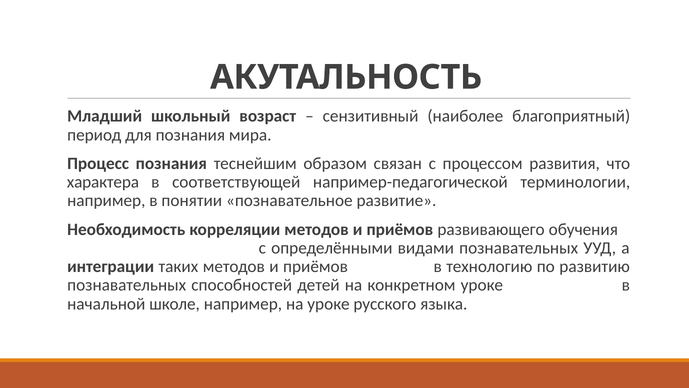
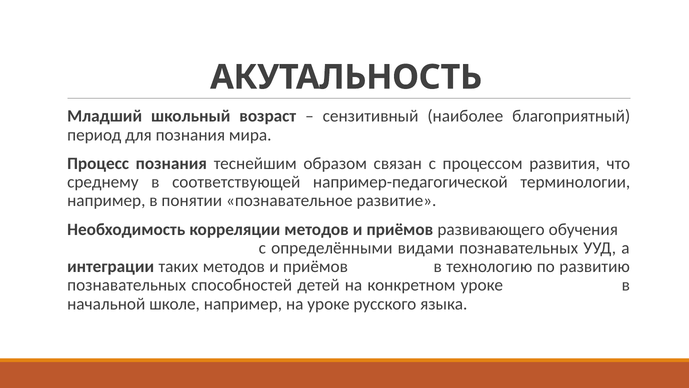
характера: характера -> среднему (103, 182)
